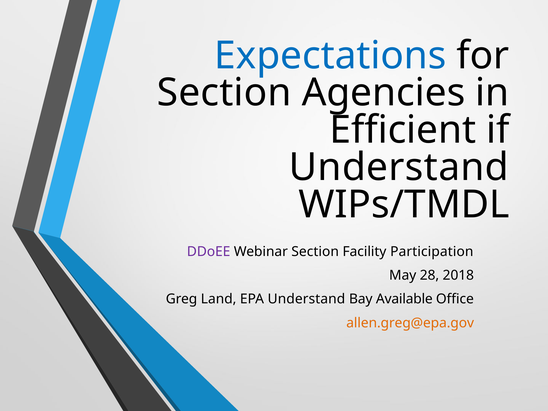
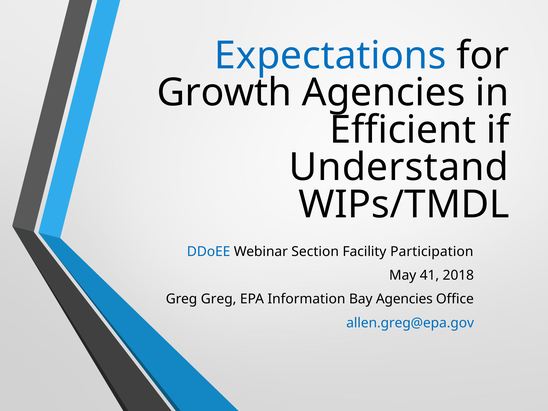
Section: Section -> Growth (224, 93)
DDoEE colour: purple -> blue (209, 252)
28: 28 -> 41 (429, 275)
Greg Land: Land -> Greg (219, 299)
EPA Understand: Understand -> Information (306, 299)
Bay Available: Available -> Agencies (404, 299)
allen.greg@epa.gov colour: orange -> blue (410, 323)
